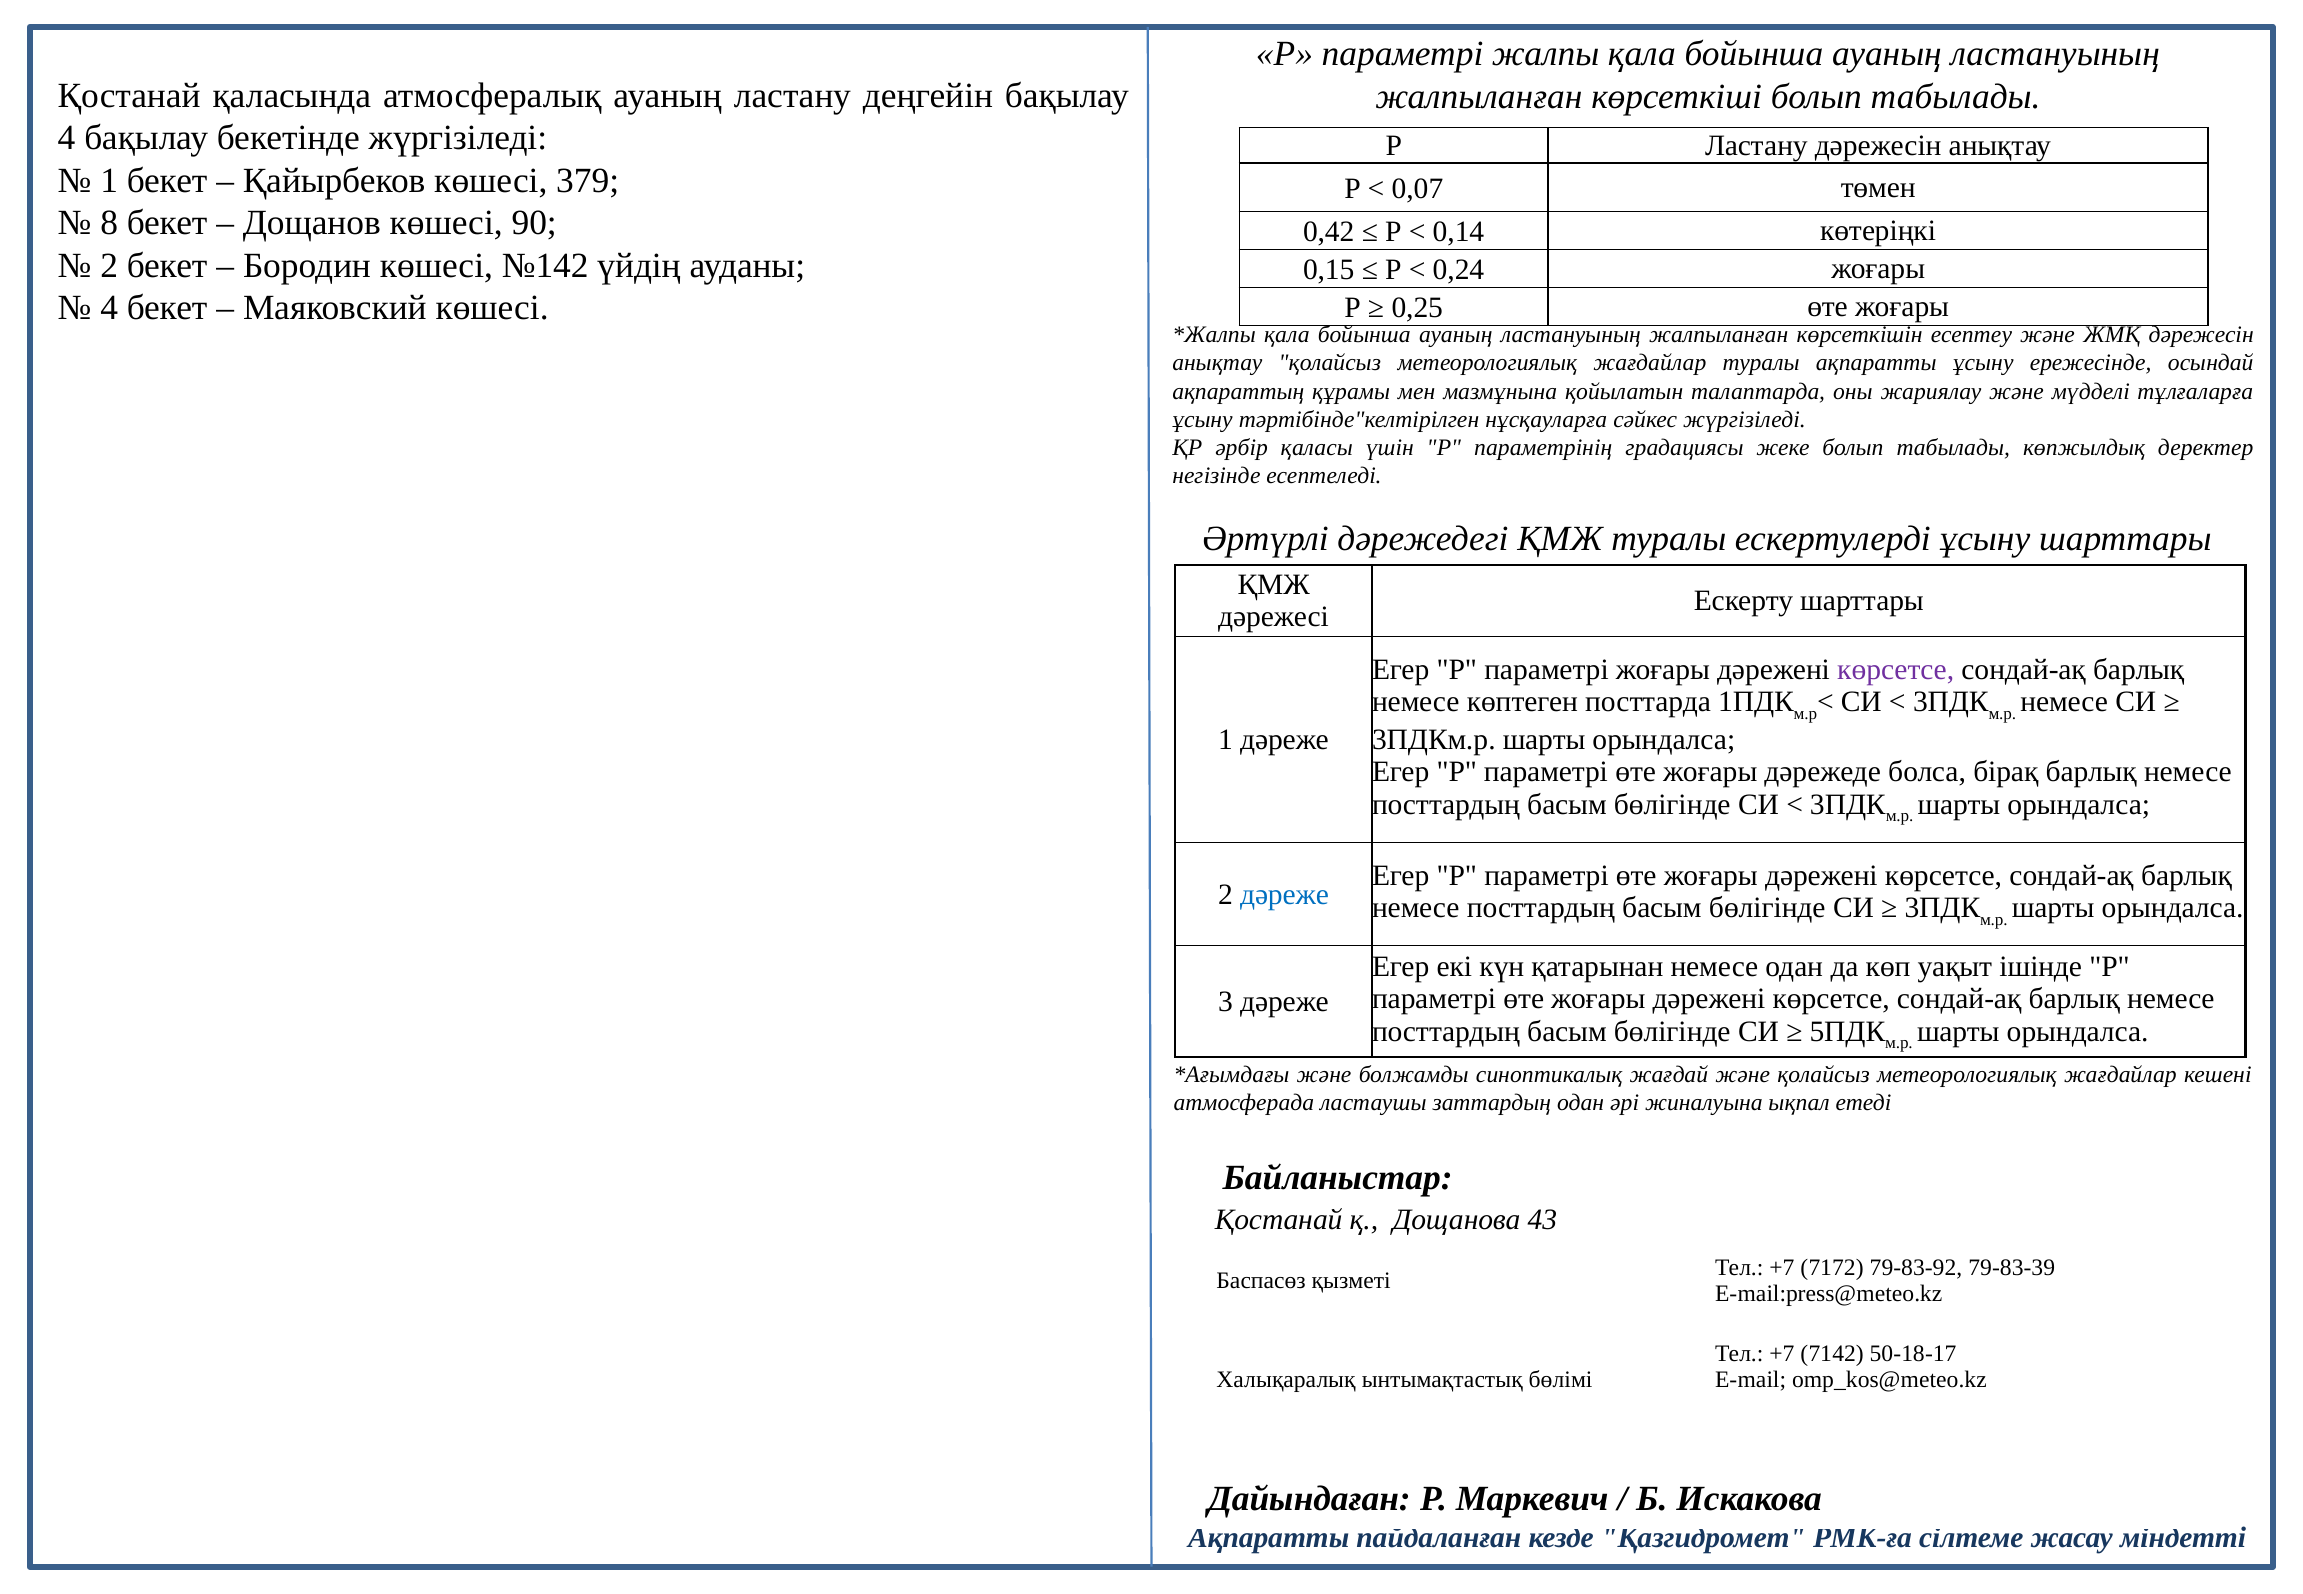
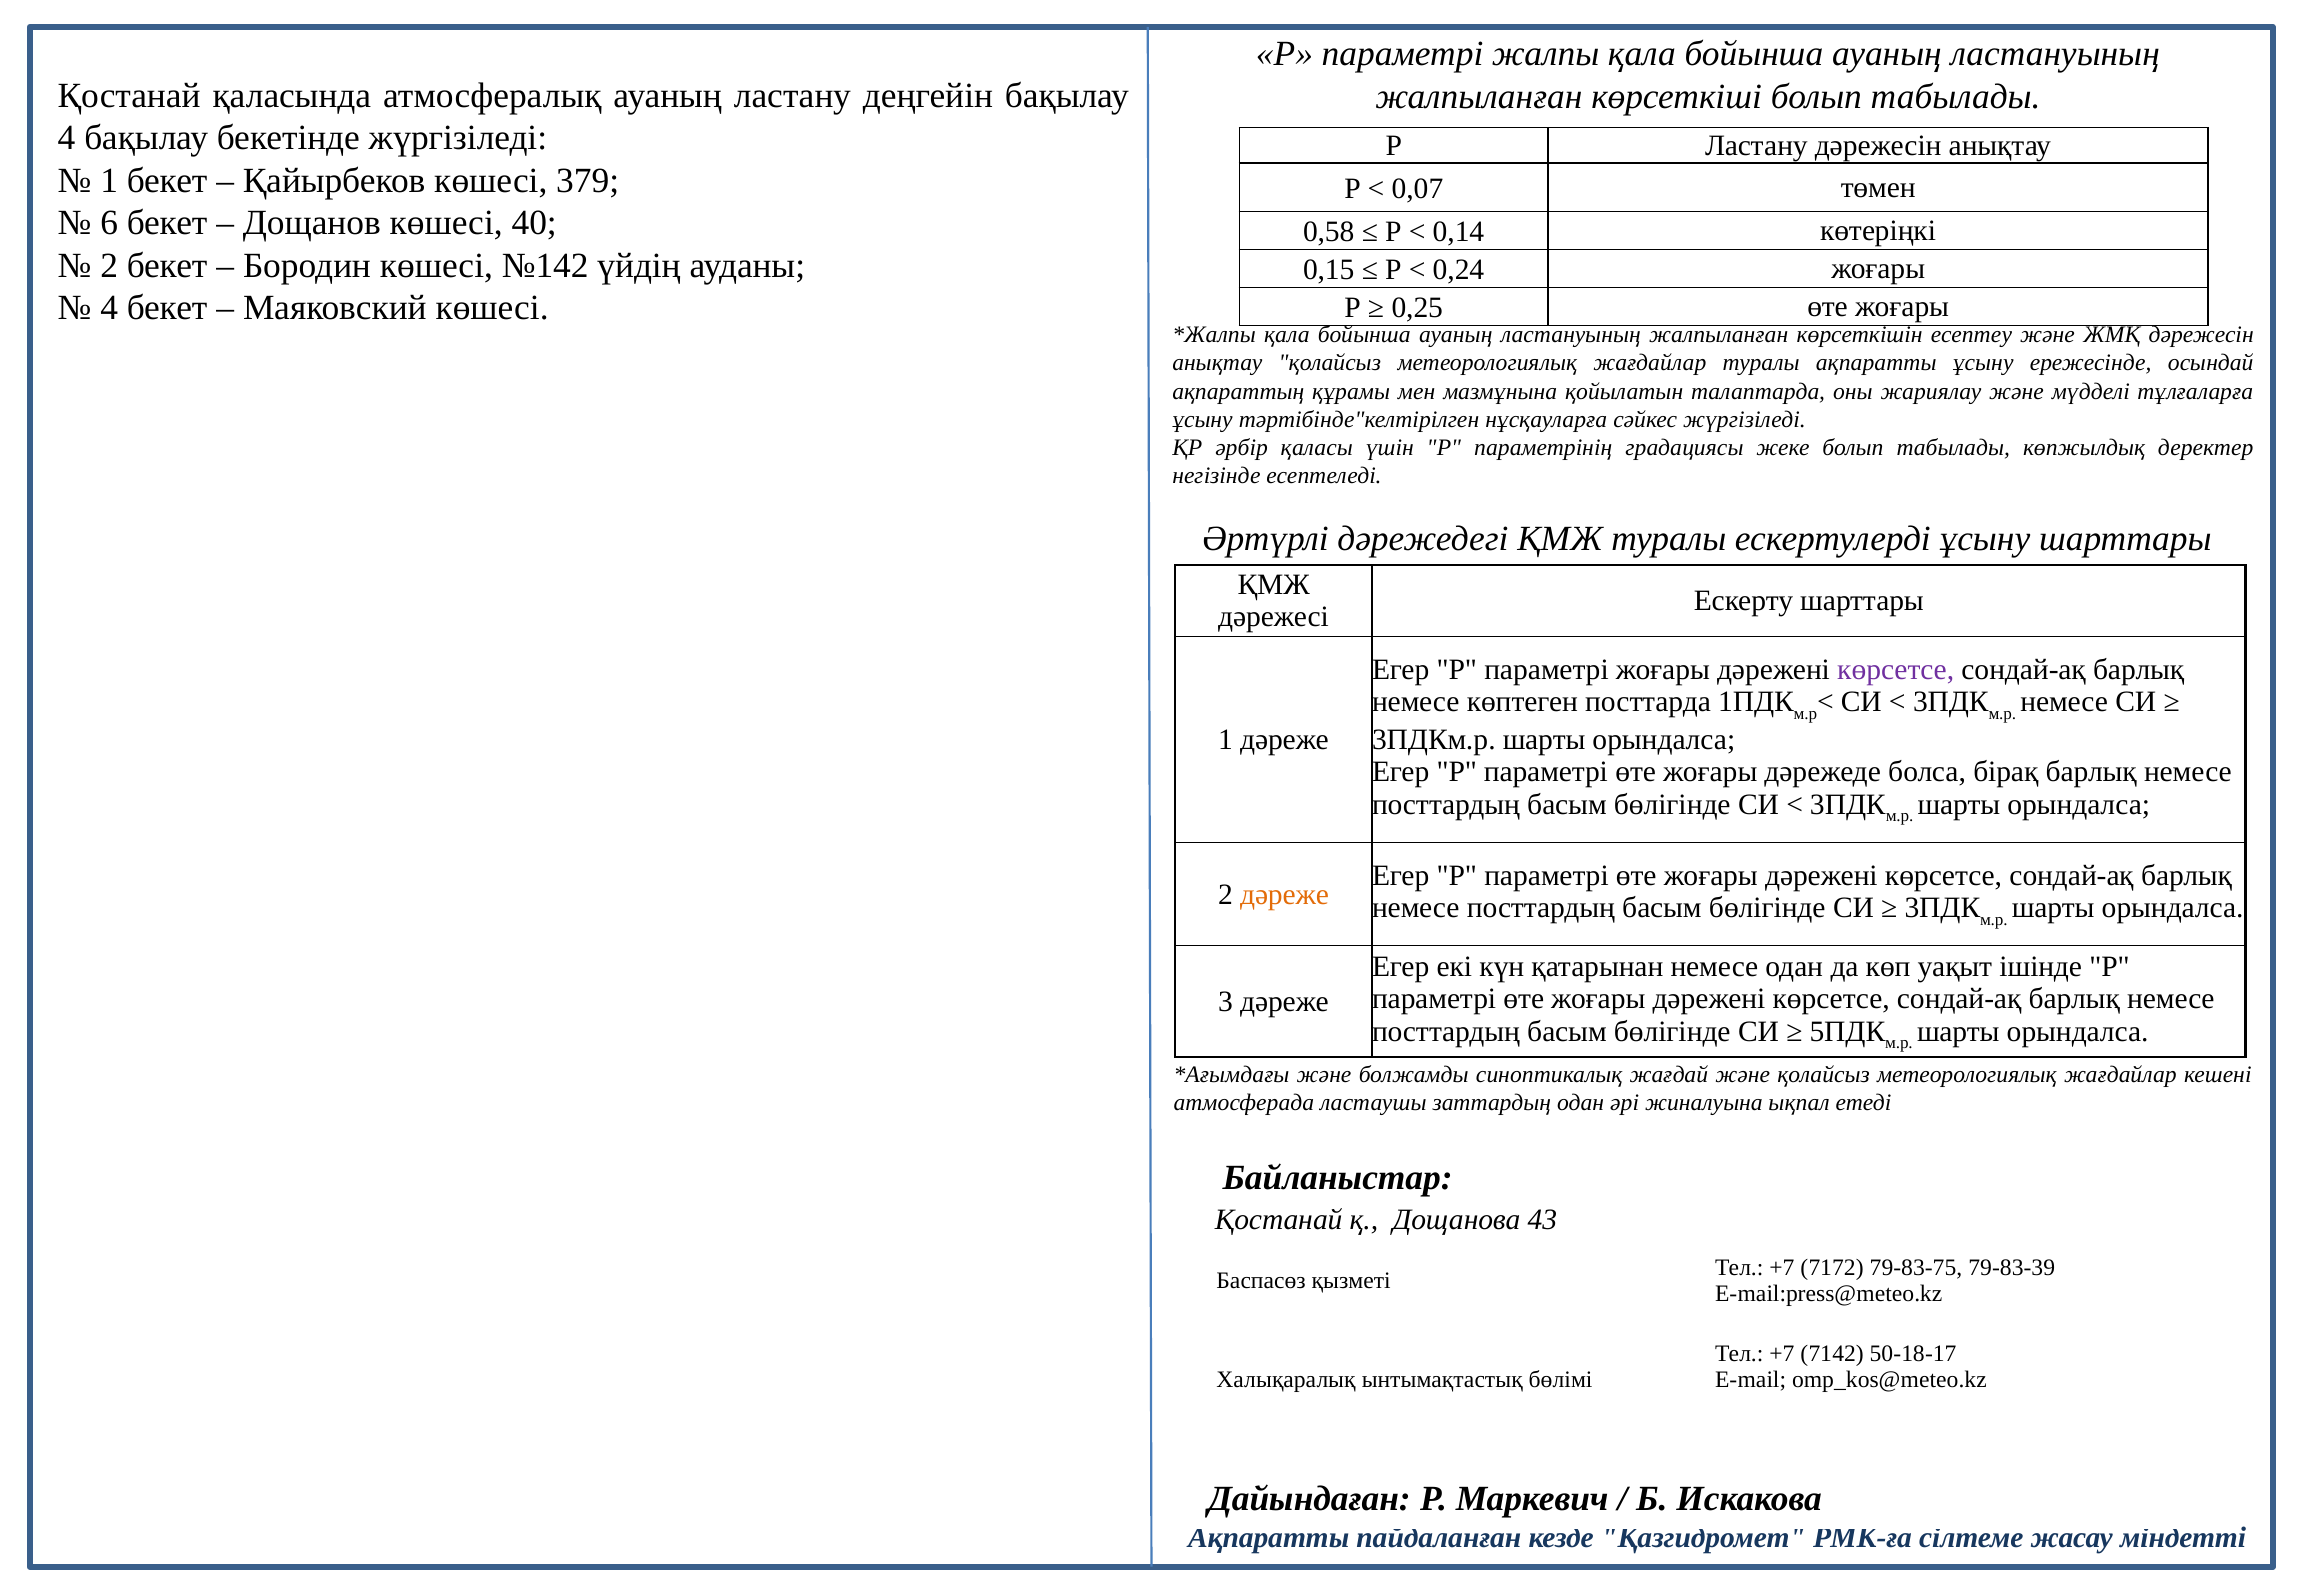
8: 8 -> 6 (109, 223)
90: 90 -> 40 (534, 223)
0,42: 0,42 -> 0,58 (1329, 232)
дәреже colour: blue -> orange (1285, 894)
79-83-92: 79-83-92 -> 79-83-75 (1916, 1268)
